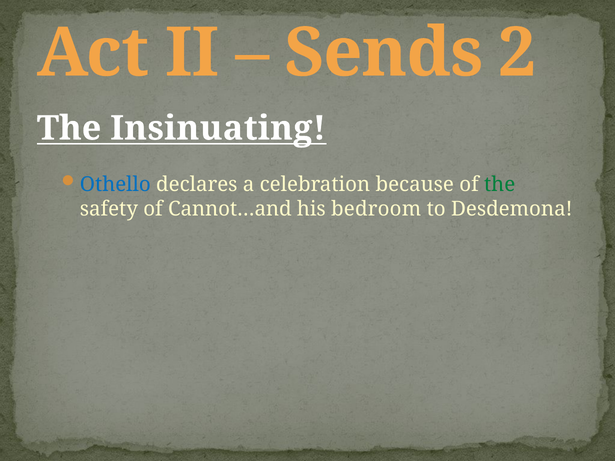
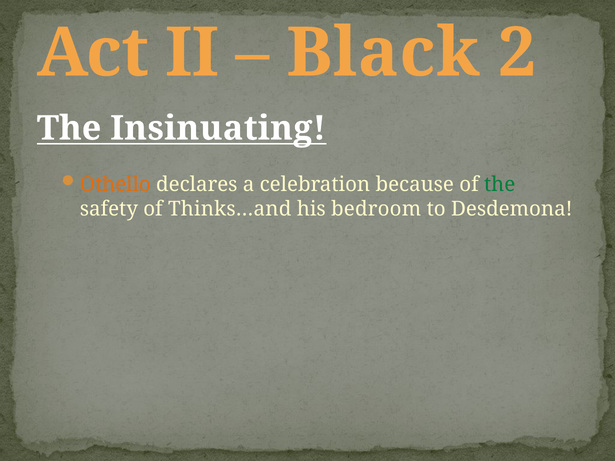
Sends: Sends -> Black (383, 53)
Othello colour: blue -> orange (115, 184)
Cannot…and: Cannot…and -> Thinks…and (230, 209)
